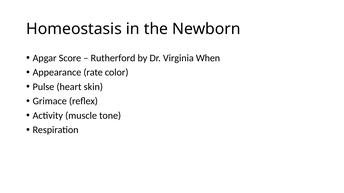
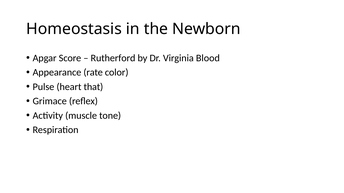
When: When -> Blood (208, 58)
skin: skin -> that (93, 87)
